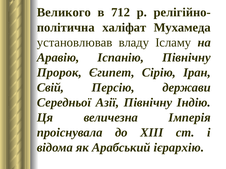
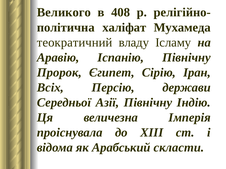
712: 712 -> 408 (121, 12)
установлював: установлював -> теократичний (75, 43)
Свій: Свій -> Всіх (50, 88)
ієрархію: ієрархію -> скласти (179, 148)
